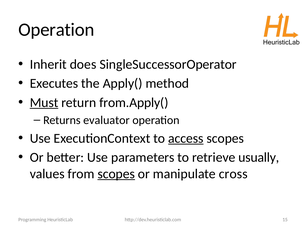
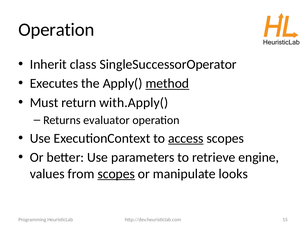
does: does -> class (83, 64)
method underline: none -> present (167, 83)
Must underline: present -> none (44, 102)
from.Apply(: from.Apply( -> with.Apply( (134, 102)
usually: usually -> engine (259, 157)
cross: cross -> looks (233, 173)
